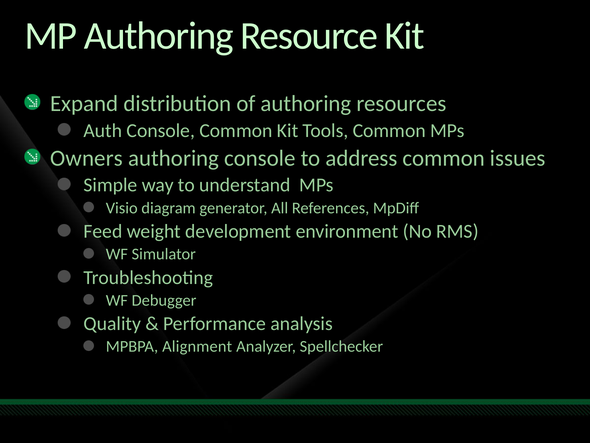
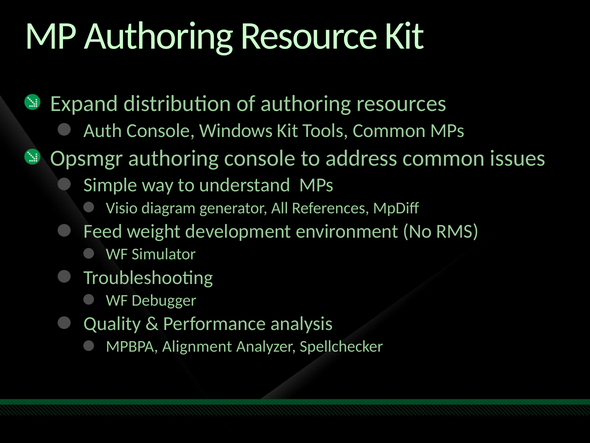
Console Common: Common -> Windows (236, 130)
Owners: Owners -> Opsmgr (87, 158)
